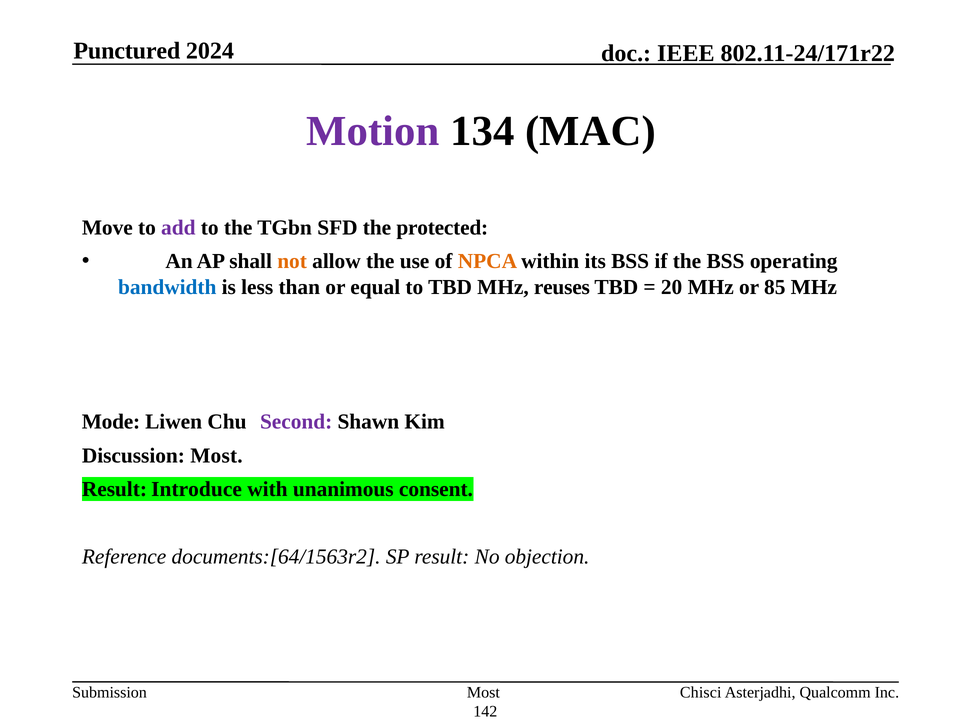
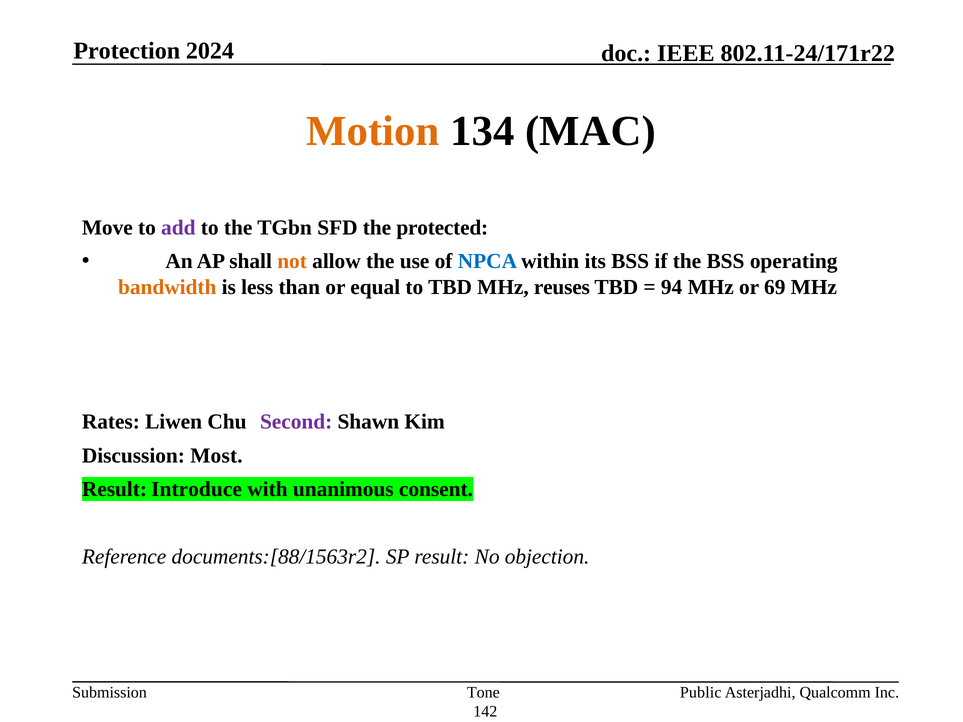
Punctured: Punctured -> Protection (127, 51)
Motion colour: purple -> orange (373, 131)
NPCA colour: orange -> blue (487, 262)
bandwidth colour: blue -> orange (167, 287)
20: 20 -> 94 (672, 287)
85: 85 -> 69 (775, 287)
Mode: Mode -> Rates (111, 422)
documents:[64/1563r2: documents:[64/1563r2 -> documents:[88/1563r2 (276, 557)
Most: Most -> Tone (483, 693)
Chisci: Chisci -> Public (701, 693)
